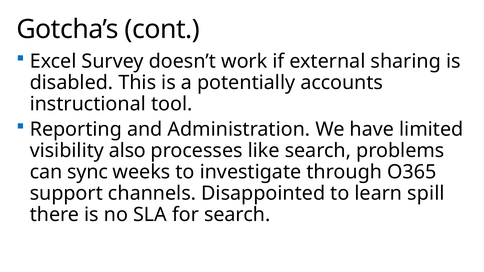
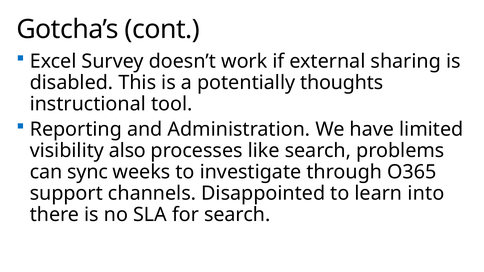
accounts: accounts -> thoughts (342, 83)
spill: spill -> into (426, 193)
